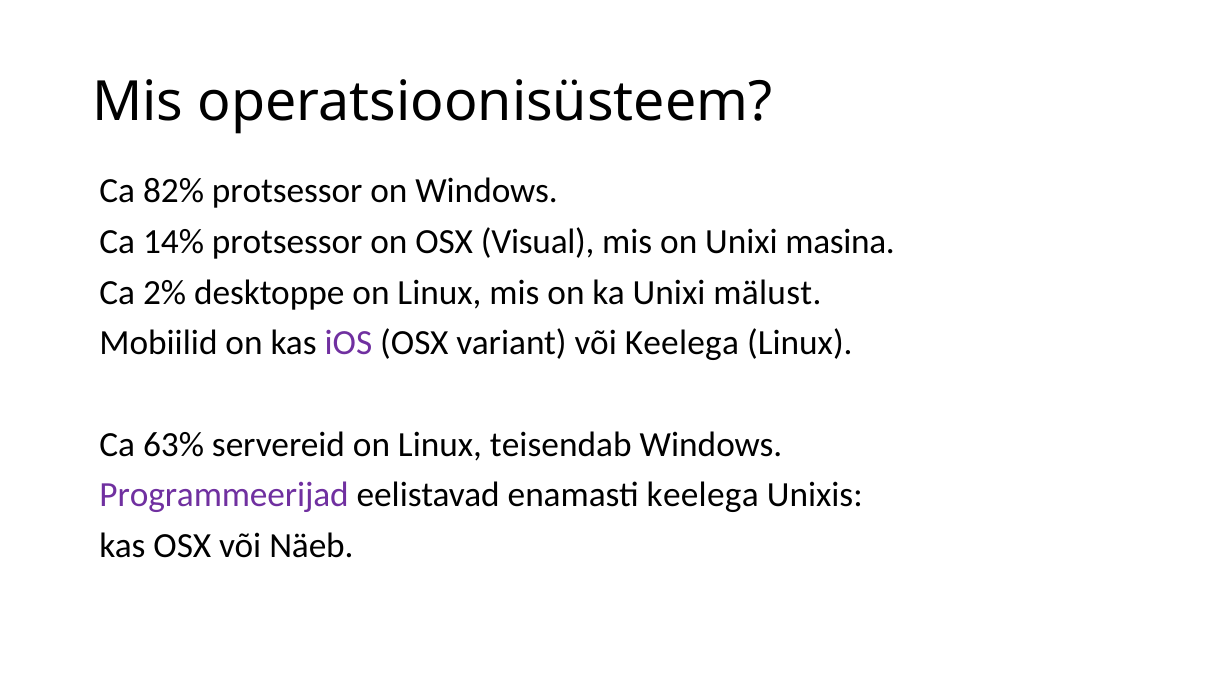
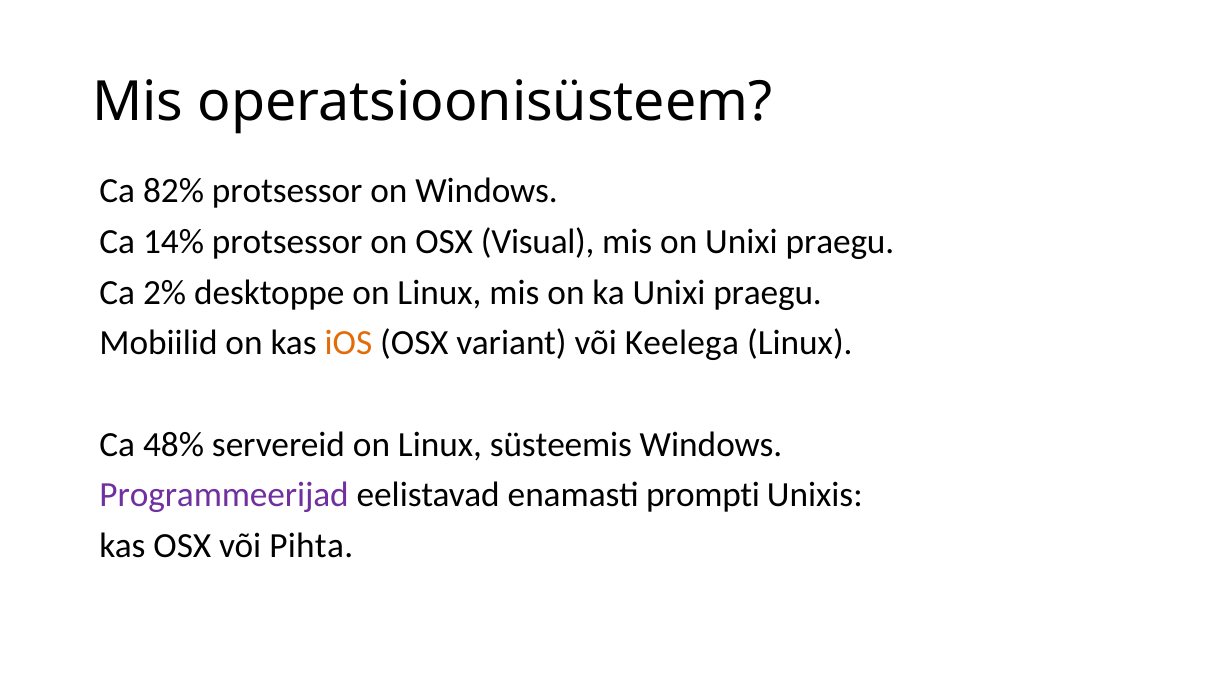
on Unixi masina: masina -> praegu (840, 242)
ka Unixi mälust: mälust -> praegu (768, 293)
iOS colour: purple -> orange (348, 343)
63%: 63% -> 48% (174, 445)
teisendab: teisendab -> süsteemis (561, 445)
enamasti keelega: keelega -> prompti (703, 495)
Näeb: Näeb -> Pihta (311, 546)
